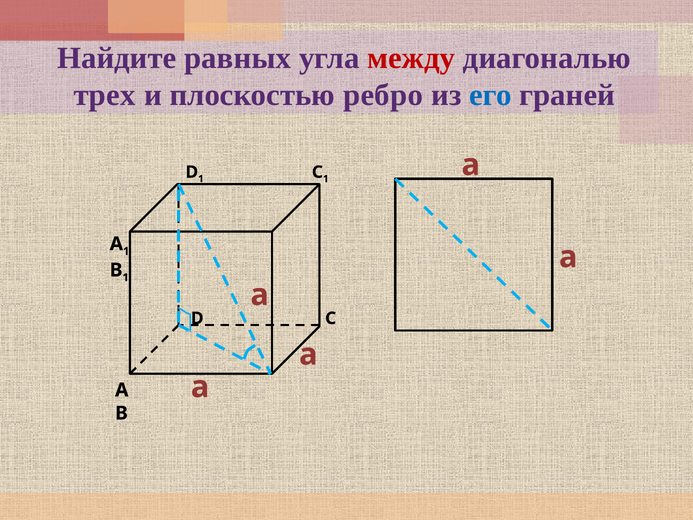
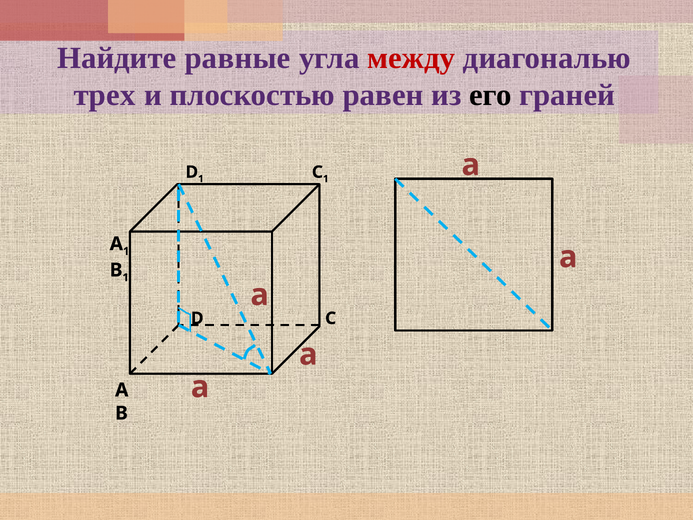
равных: равных -> равные (238, 58)
ребро: ребро -> равен (383, 95)
его colour: blue -> black (491, 95)
